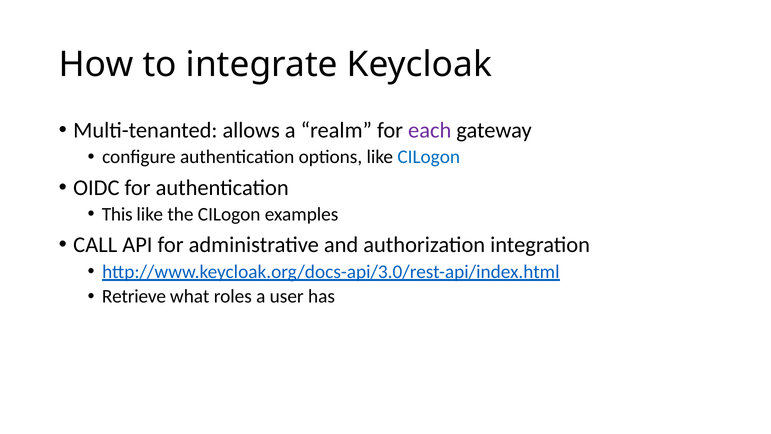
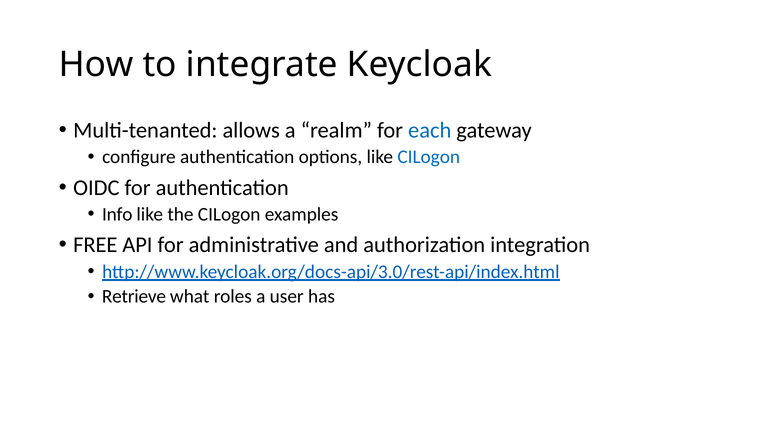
each colour: purple -> blue (430, 130)
This: This -> Info (117, 214)
CALL: CALL -> FREE (95, 245)
